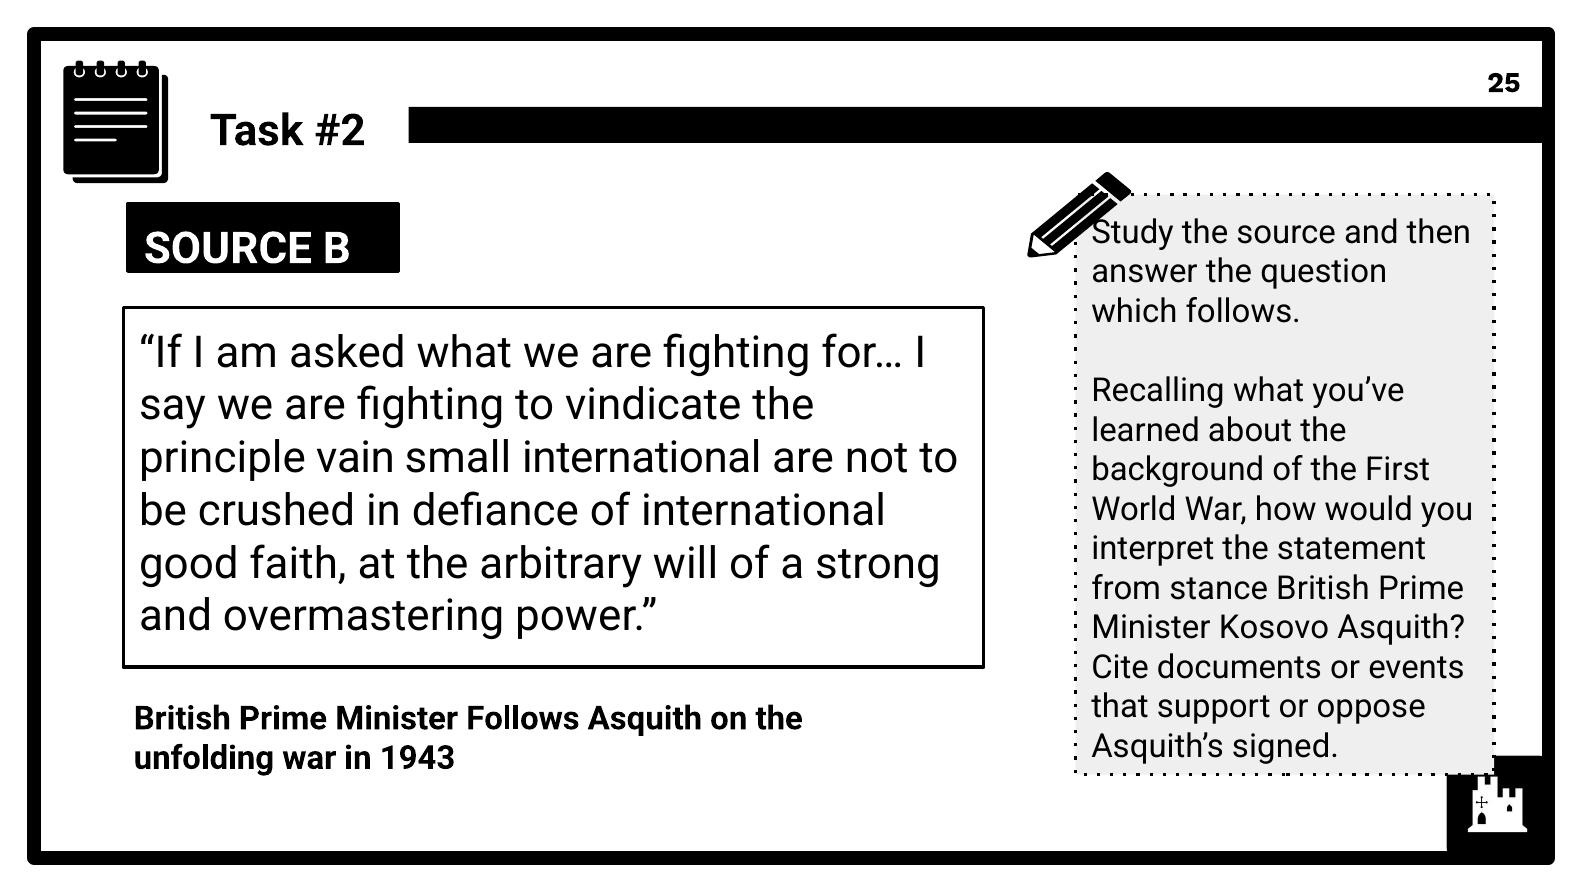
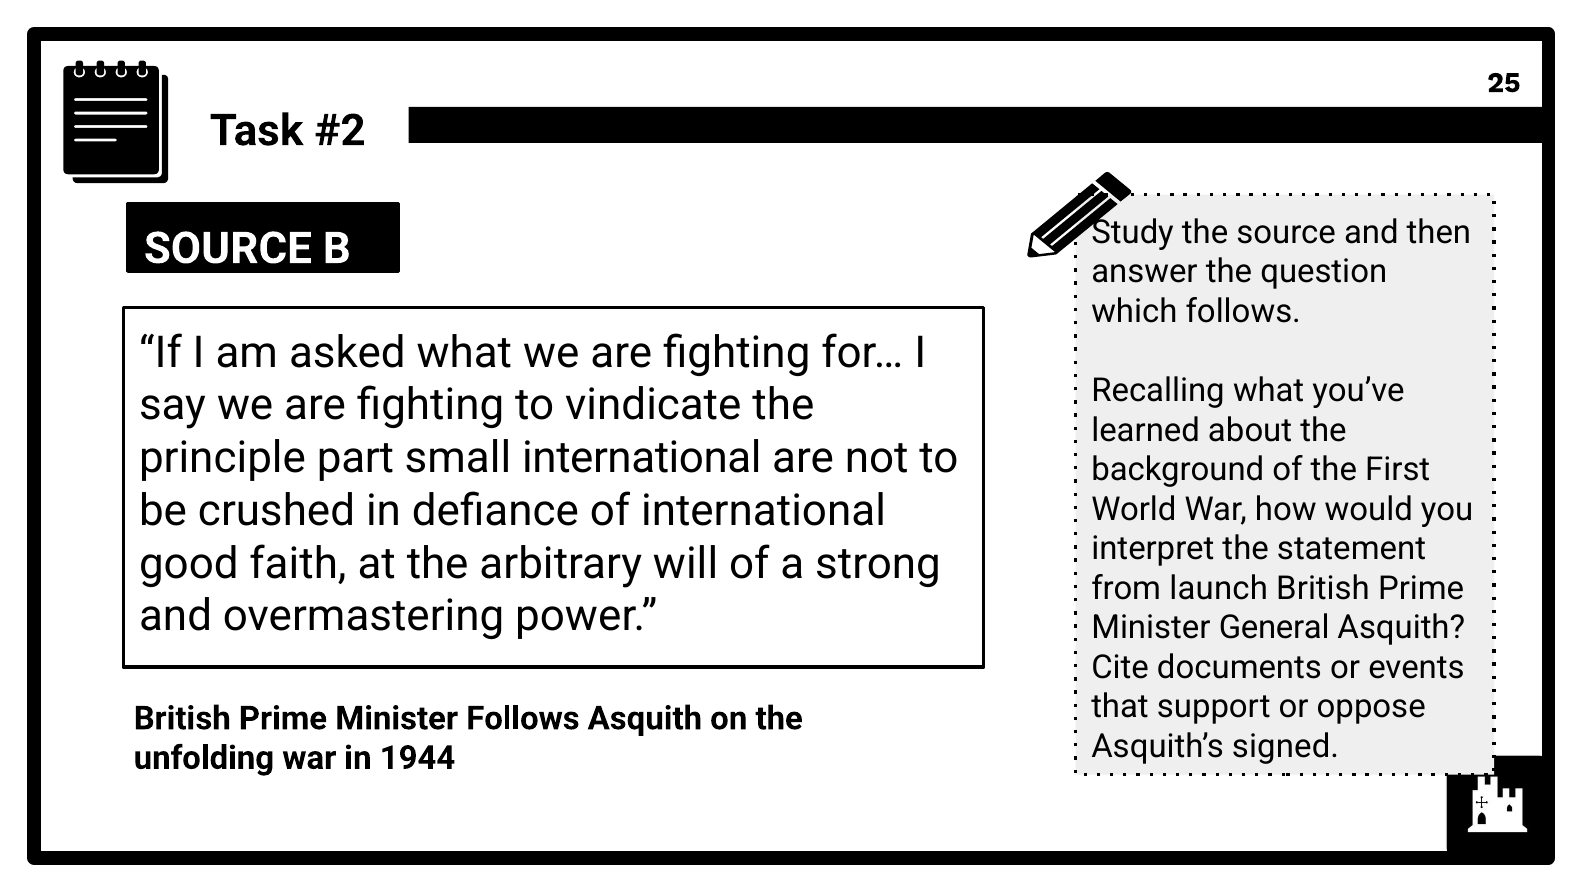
vain: vain -> part (355, 458)
stance: stance -> launch (1219, 588)
Kosovo: Kosovo -> General (1274, 628)
1943: 1943 -> 1944 (418, 758)
